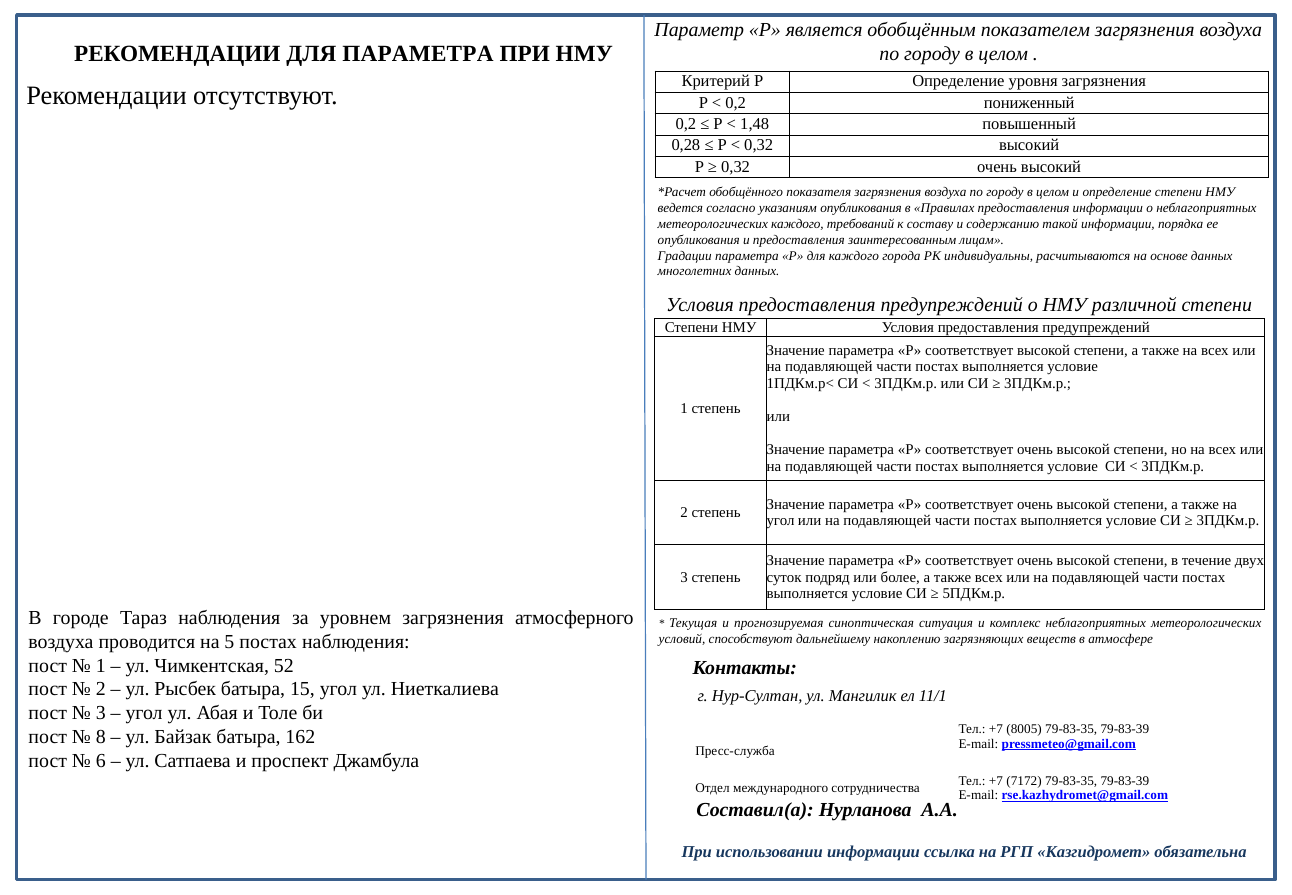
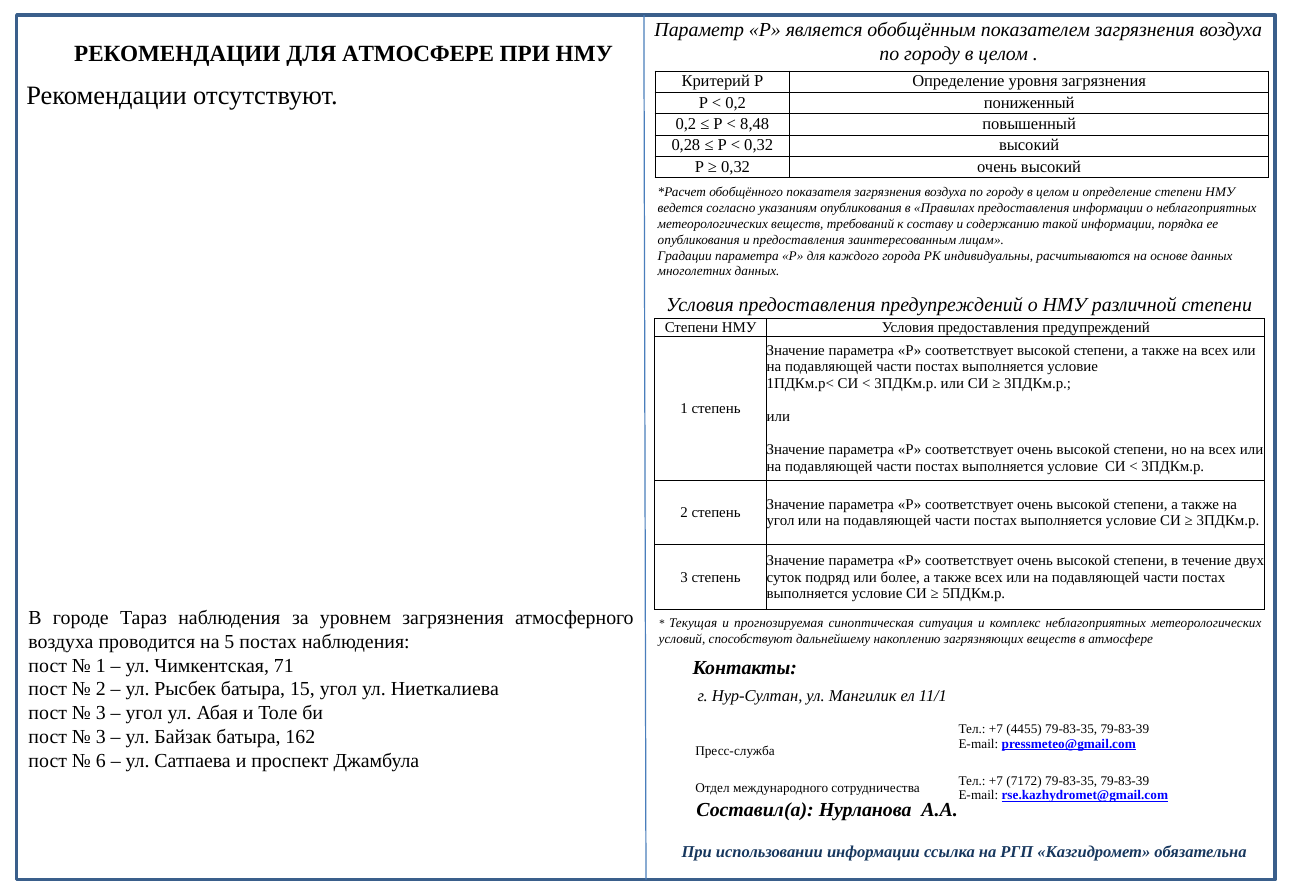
ДЛЯ ПАРАМЕТРА: ПАРАМЕТРА -> АТМОСФЕРЕ (418, 54)
1,48: 1,48 -> 8,48 (755, 124)
метеорологических каждого: каждого -> веществ (797, 224)
52: 52 -> 71 (284, 665)
8005: 8005 -> 4455 (1024, 729)
8: 8 -> 3 (101, 737)
